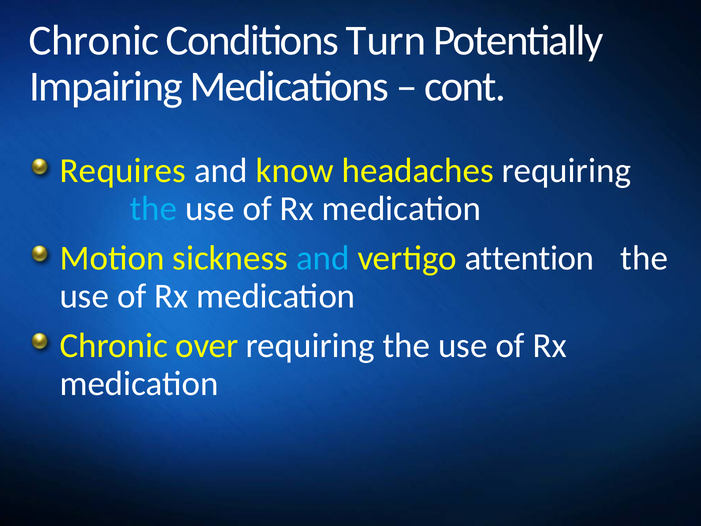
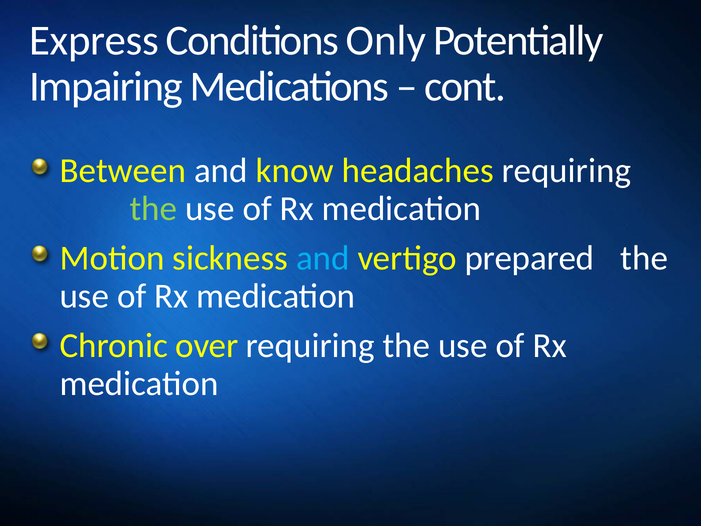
Chronic: Chronic -> Express (94, 41)
Turn: Turn -> Only (386, 41)
Requires: Requires -> Between (123, 171)
the colour: light blue -> light green (153, 208)
attention: attention -> prepared (529, 258)
